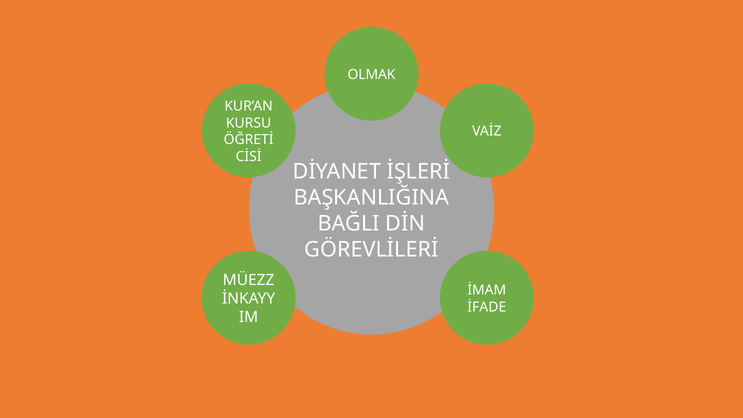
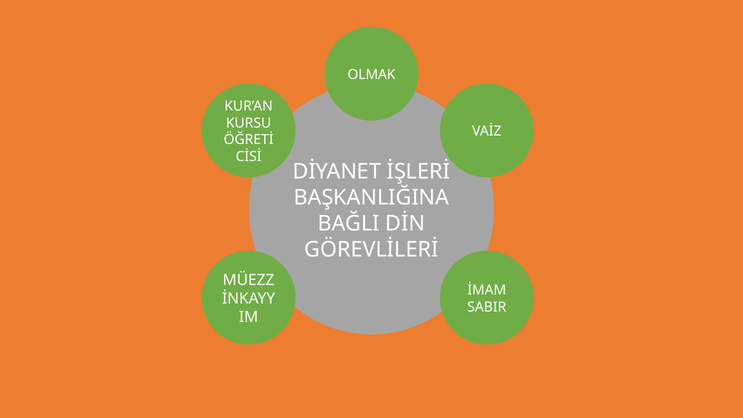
İFADE: İFADE -> SABIR (487, 307)
